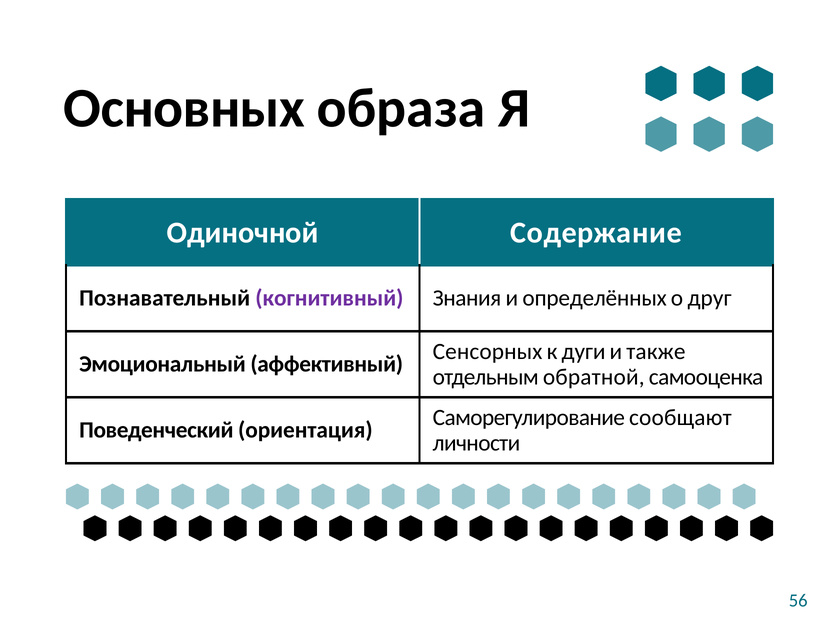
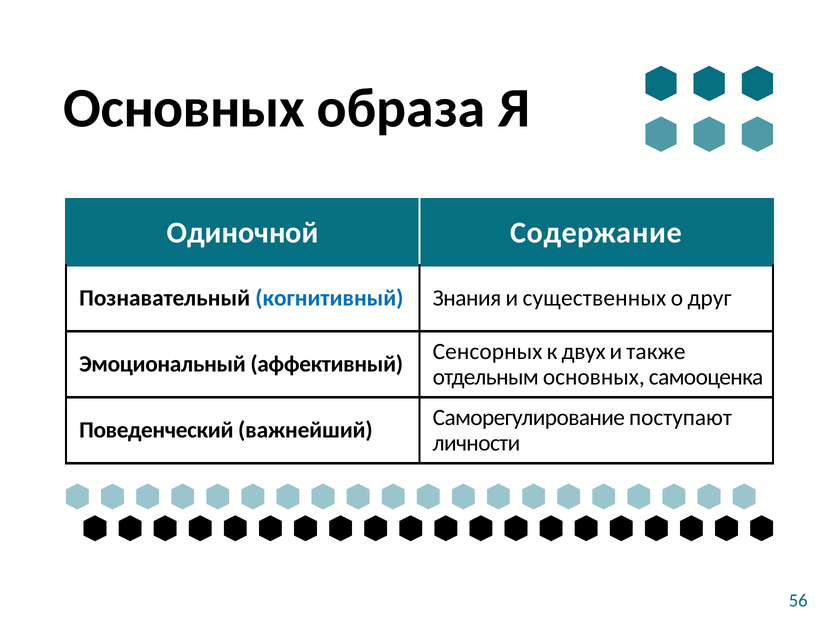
когнитивный colour: purple -> blue (329, 298)
определённых: определённых -> существенных (594, 298)
дуги: дуги -> двух (584, 352)
отдельным обратной: обратной -> основных (594, 377)
сообщают: сообщают -> поступают (680, 418)
ориентация: ориентация -> важнейший (305, 430)
